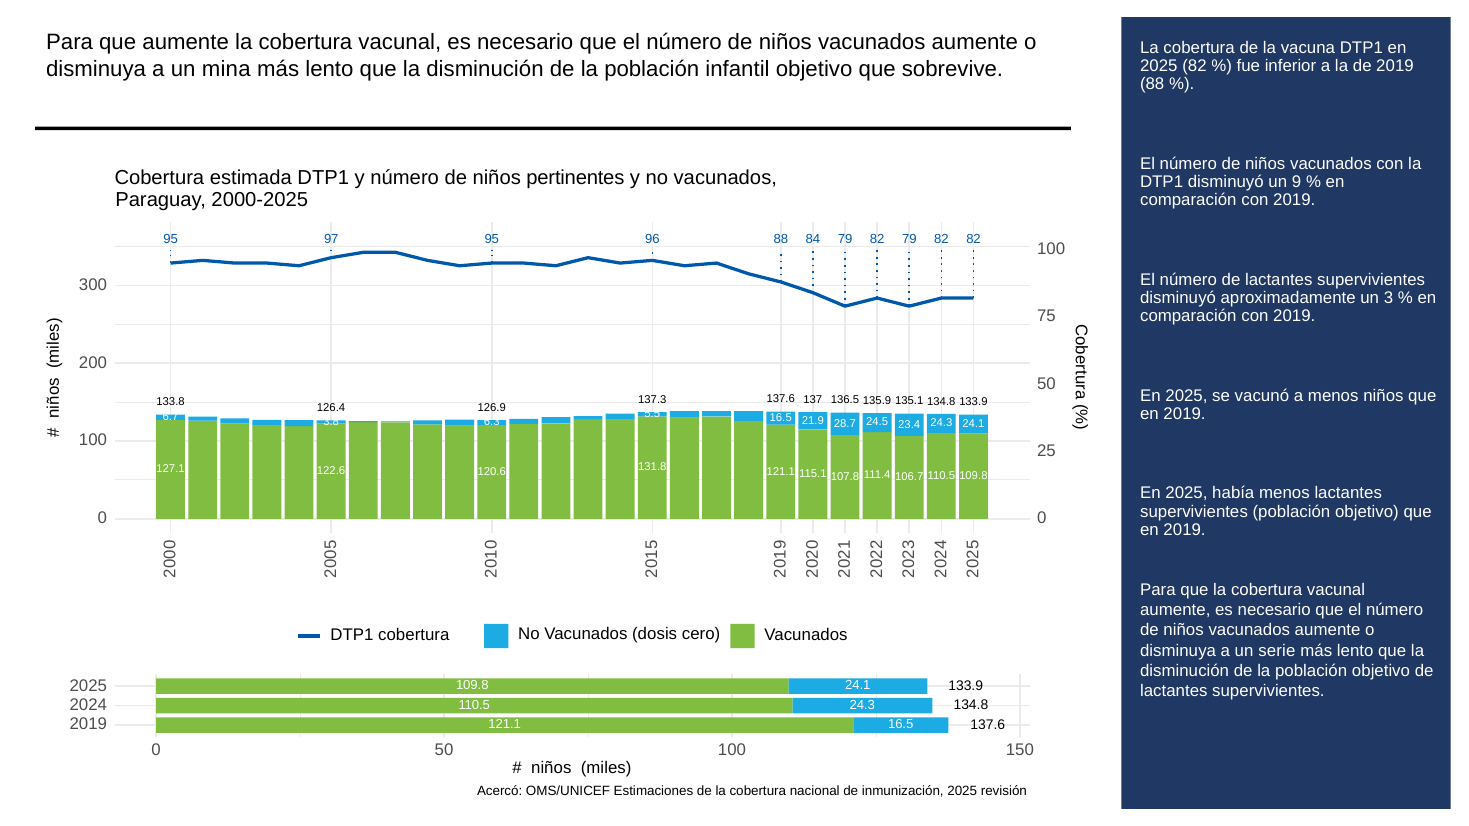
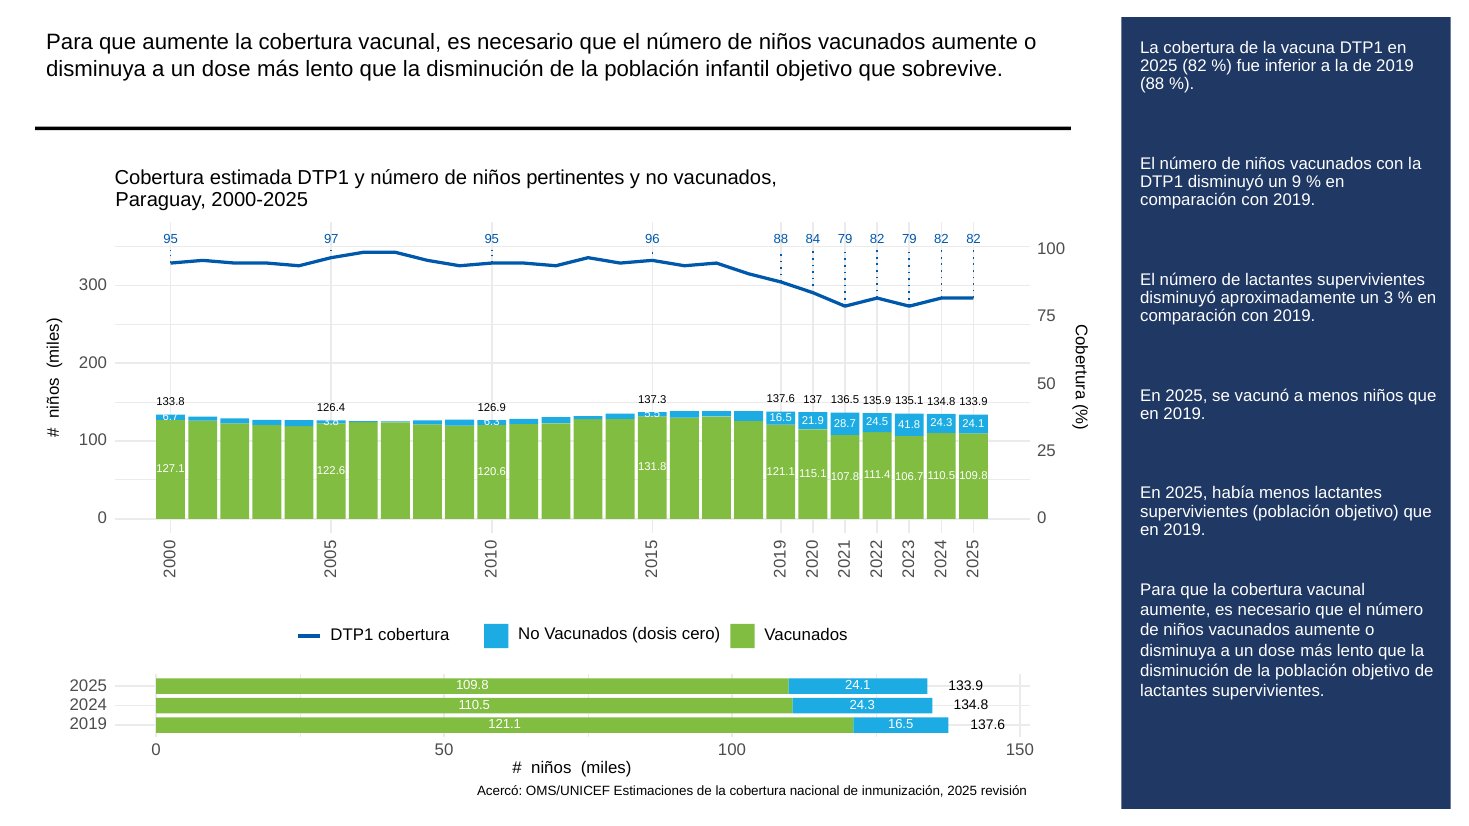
mina: mina -> dose (226, 69)
23.4: 23.4 -> 41.8 (909, 425)
serie: serie -> dose (1277, 651)
